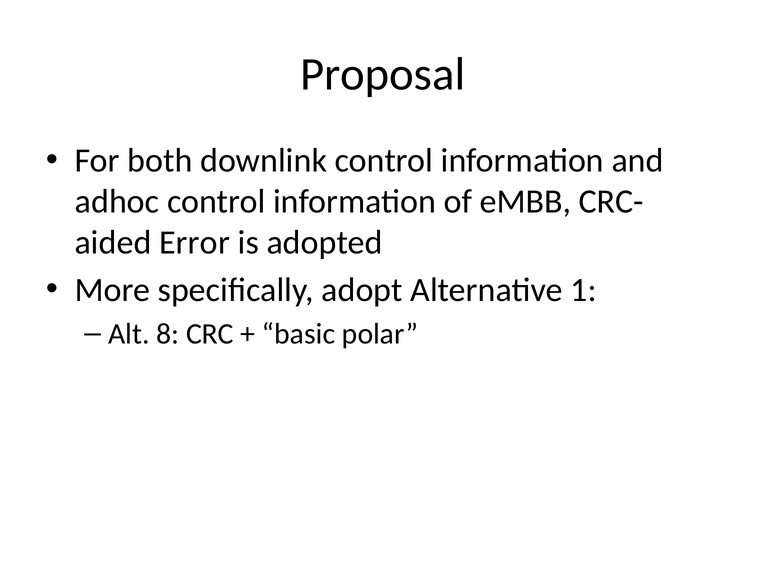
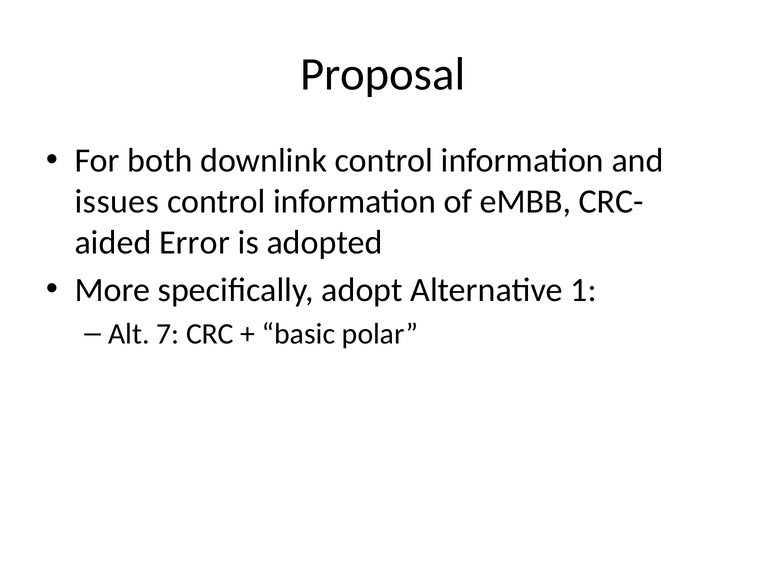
adhoc: adhoc -> issues (117, 202)
8: 8 -> 7 (168, 334)
